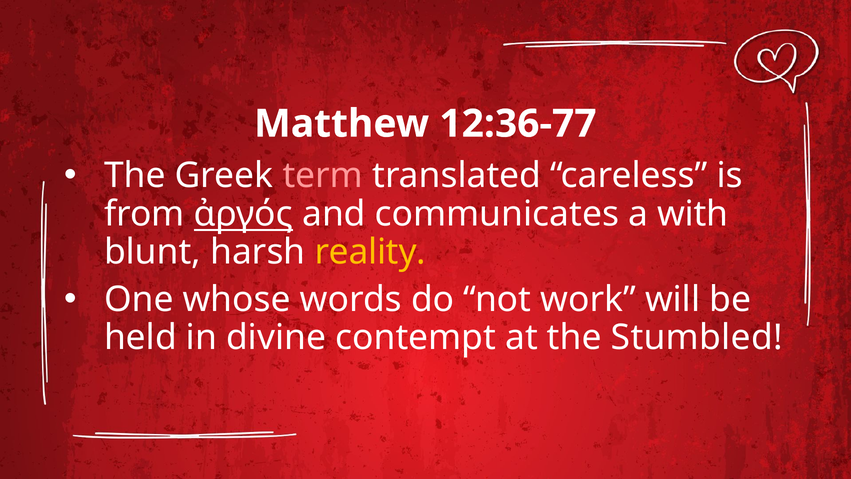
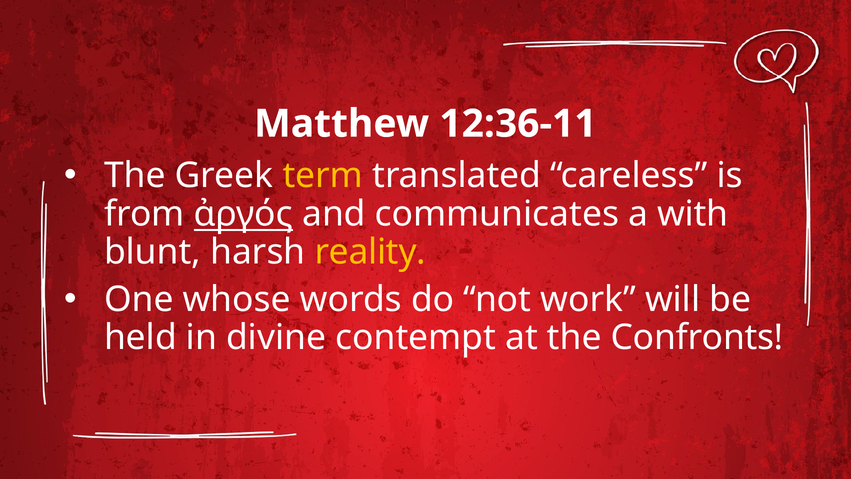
12:36-77: 12:36-77 -> 12:36-11 (518, 124)
term colour: pink -> yellow (323, 175)
Stumbled: Stumbled -> Confronts (697, 337)
